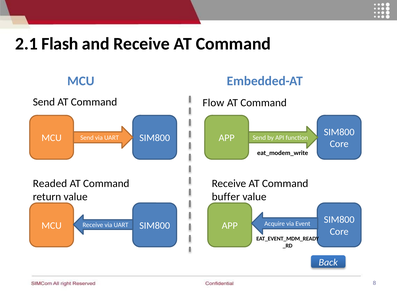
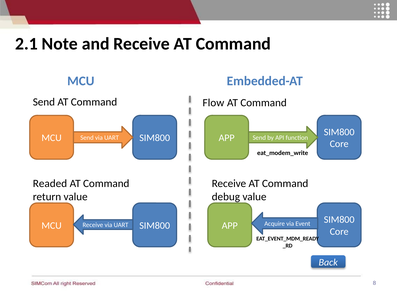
Flash: Flash -> Note (60, 44)
buffer: buffer -> debug (226, 196)
